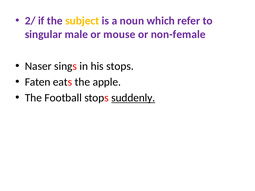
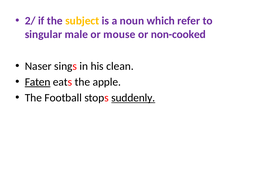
non-female: non-female -> non-cooked (178, 34)
his stops: stops -> clean (120, 66)
Faten underline: none -> present (38, 82)
